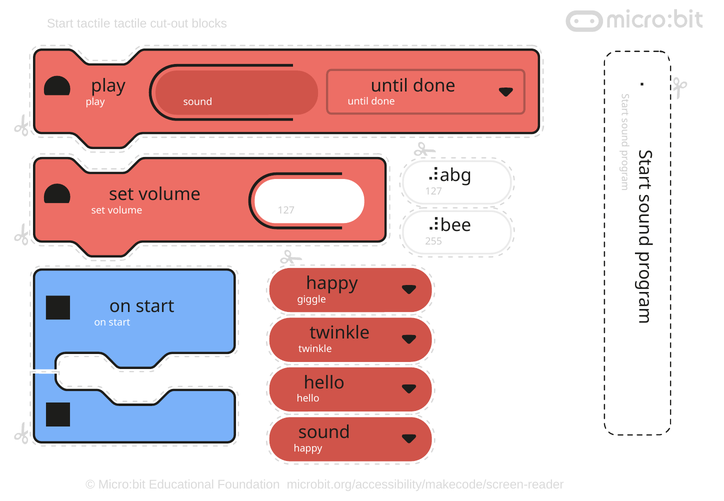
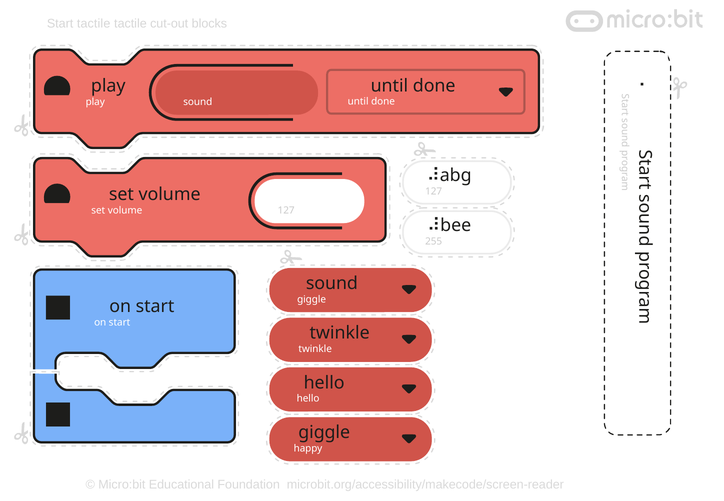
happy: happy -> sound (332, 283)
sound: sound -> giggle (324, 433)
